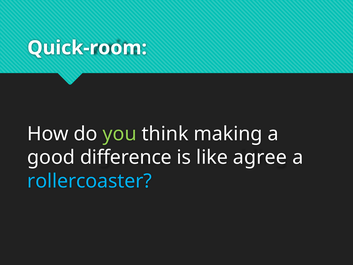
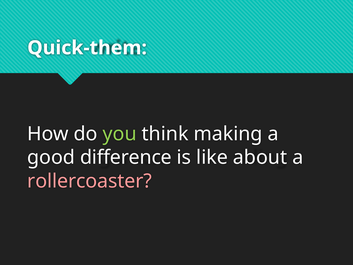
Quick-room: Quick-room -> Quick-them (87, 48)
agree: agree -> about (260, 157)
rollercoaster colour: light blue -> pink (90, 181)
